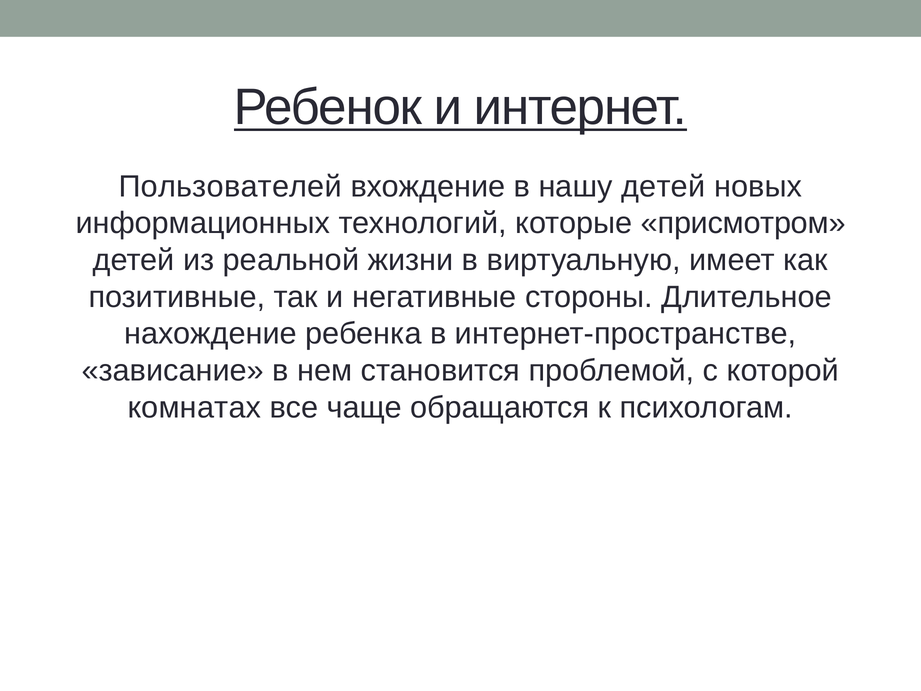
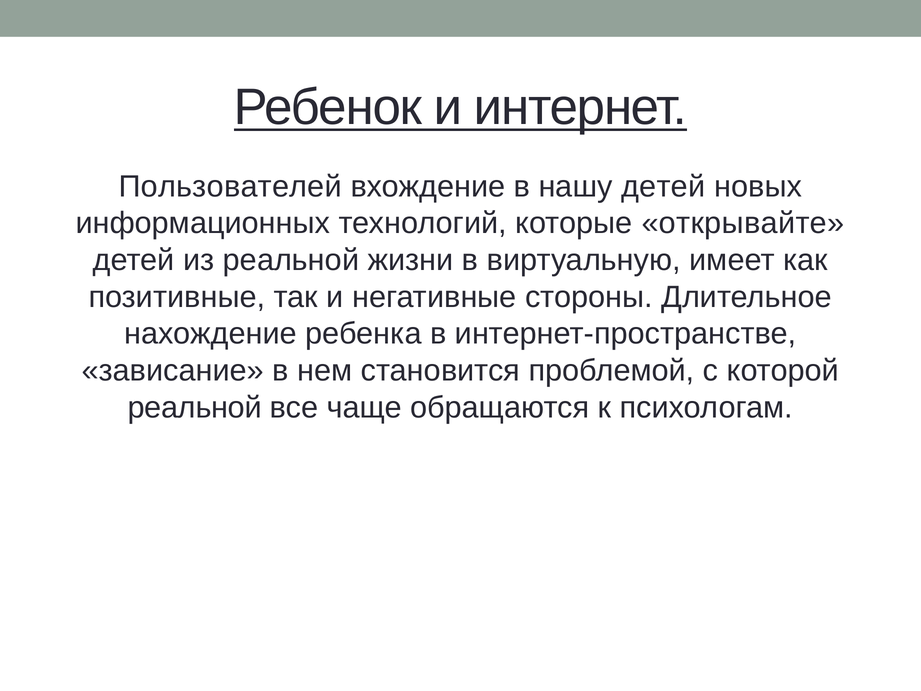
присмотром: присмотром -> открывайте (743, 223)
комнатах: комнатах -> реальной (195, 407)
